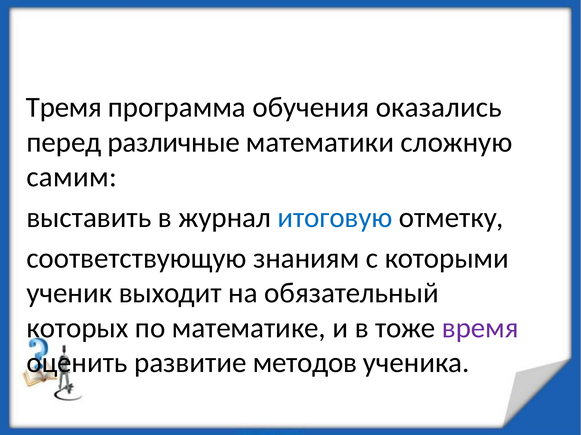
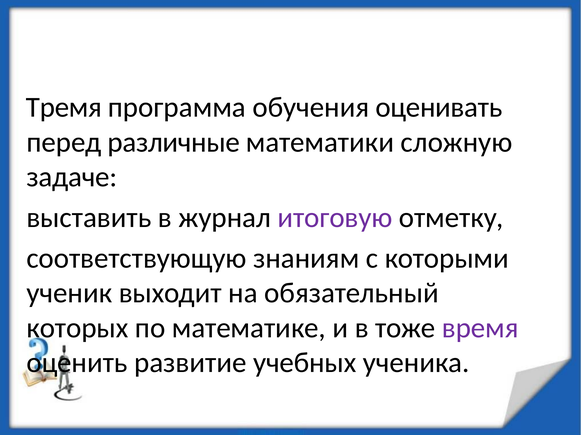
оказались: оказались -> оценивать (439, 108)
самим: самим -> задаче (72, 177)
итоговую colour: blue -> purple (335, 218)
методов: методов -> учебных (305, 363)
